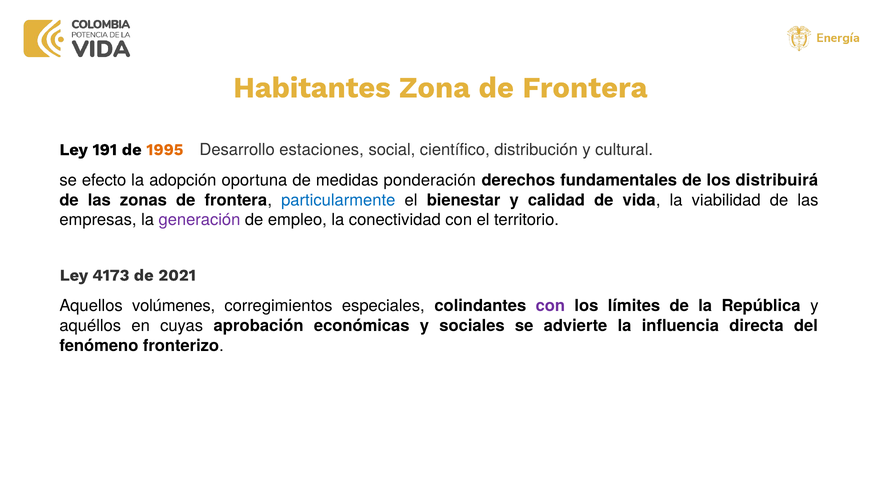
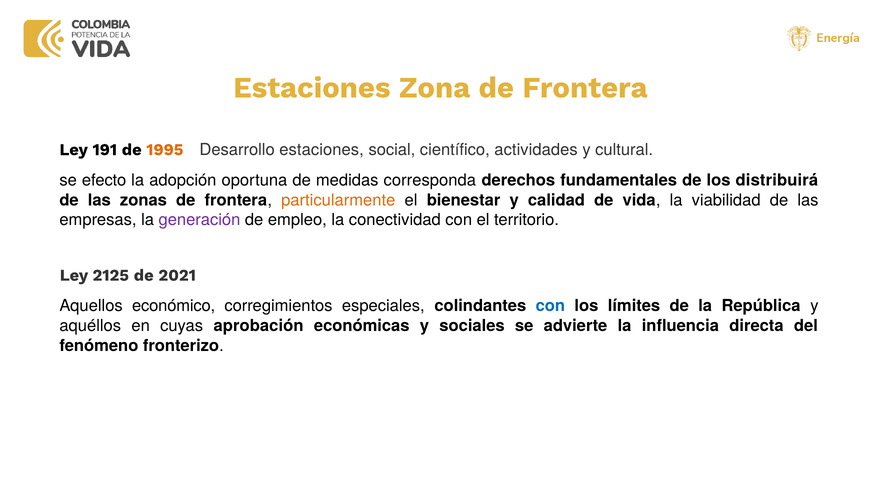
Habitantes: Habitantes -> Estaciones (312, 88)
distribución: distribución -> actividades (536, 150)
ponderación: ponderación -> corresponda (430, 180)
particularmente colour: blue -> orange (338, 200)
4173: 4173 -> 2125 (111, 275)
volúmenes: volúmenes -> económico (174, 306)
con colour: purple -> blue (550, 306)
